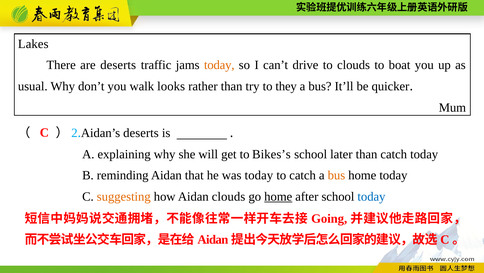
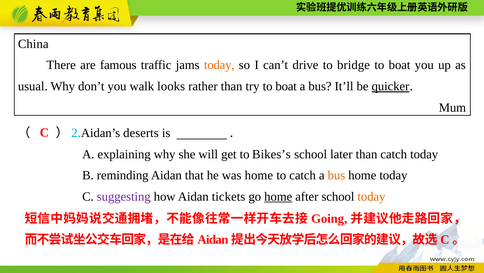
Lakes: Lakes -> China (33, 44)
are deserts: deserts -> famous (118, 65)
to clouds: clouds -> bridge (353, 65)
try to they: they -> boat (286, 86)
quicker underline: none -> present (390, 86)
was today: today -> home (259, 175)
suggesting colour: orange -> purple (124, 196)
Aidan clouds: clouds -> tickets (229, 196)
today colour: blue -> orange (371, 196)
